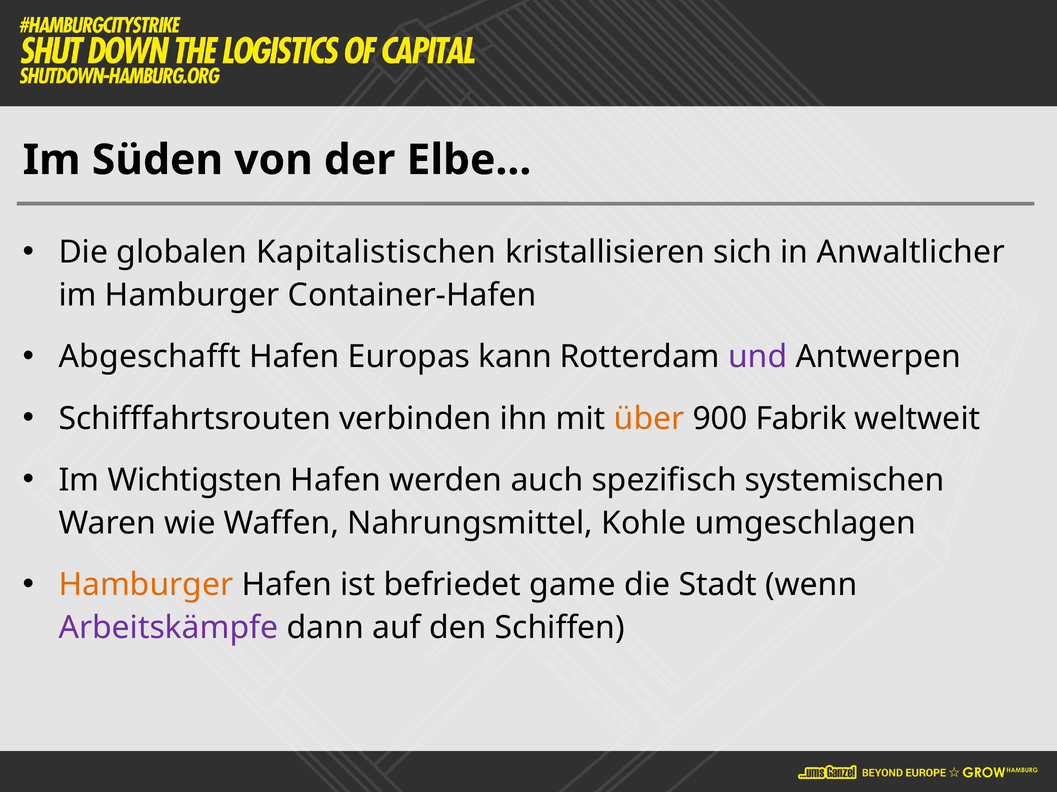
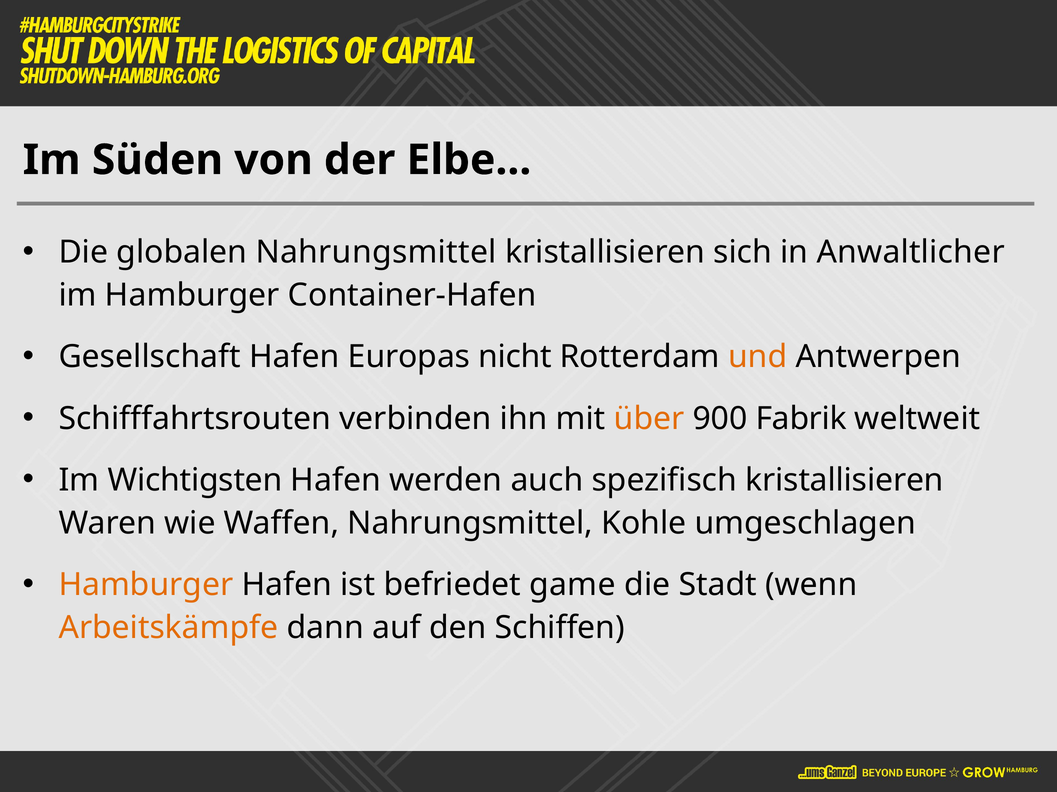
globalen Kapitalistischen: Kapitalistischen -> Nahrungsmittel (376, 253)
Abgeschafft: Abgeschafft -> Gesellschaft (150, 357)
kann: kann -> nicht (515, 357)
und colour: purple -> orange (758, 357)
spezifisch systemischen: systemischen -> kristallisieren (845, 481)
Arbeitskämpfe colour: purple -> orange (169, 628)
